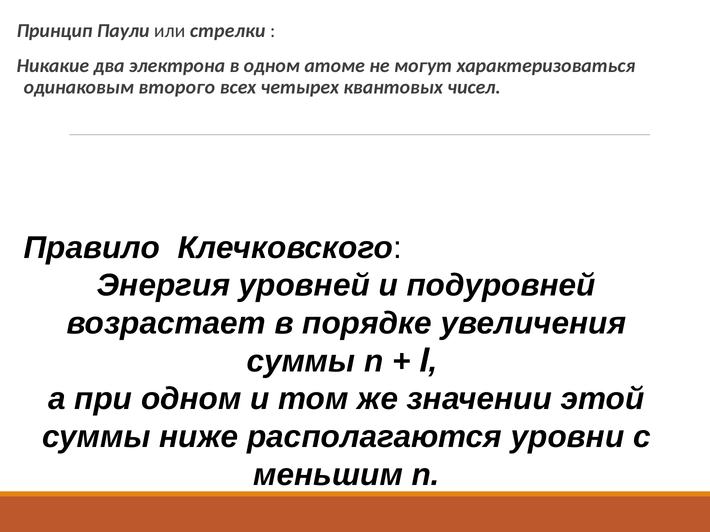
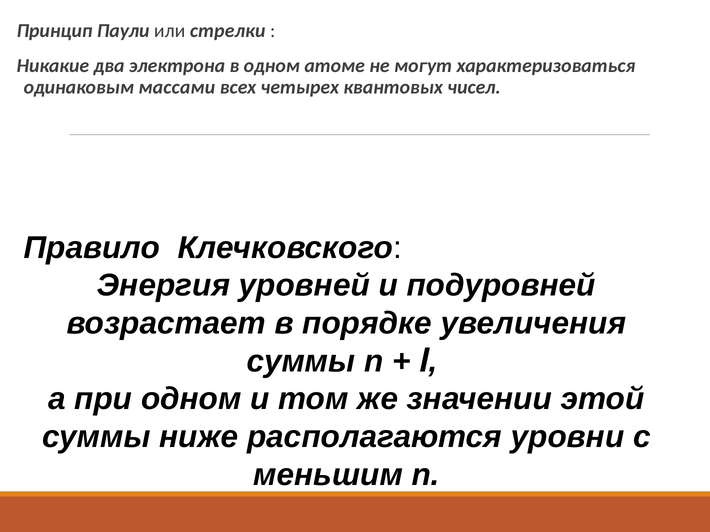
второго: второго -> массами (177, 87)
